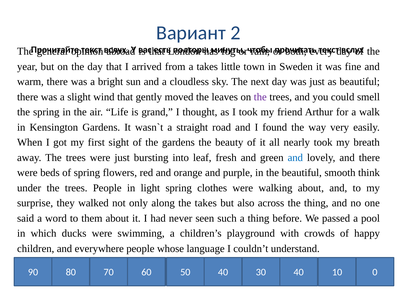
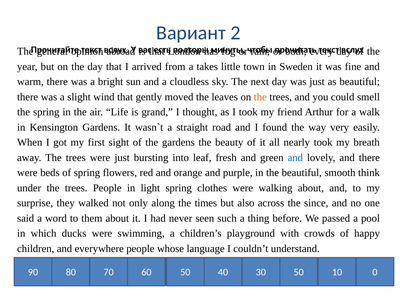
the colour: purple -> orange (260, 97)
the takes: takes -> times (206, 203)
the thing: thing -> since (316, 203)
50 40: 40 -> 50 (299, 272)
